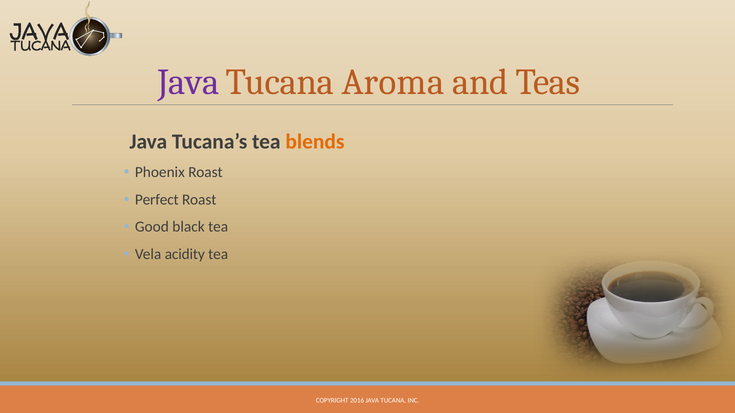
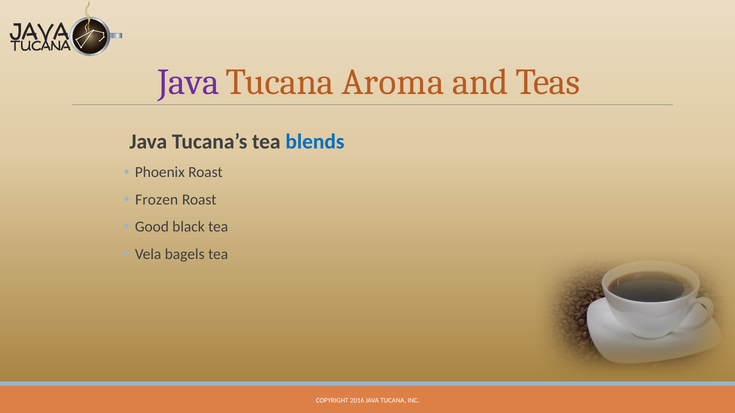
blends colour: orange -> blue (315, 142)
Perfect: Perfect -> Frozen (157, 200)
acidity: acidity -> bagels (185, 254)
